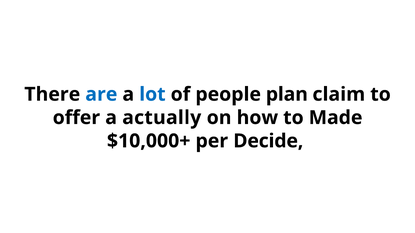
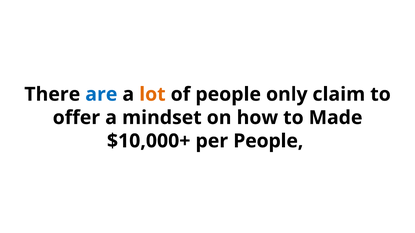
lot colour: blue -> orange (152, 94)
plan: plan -> only (287, 94)
actually: actually -> mindset (162, 118)
per Decide: Decide -> People (268, 141)
